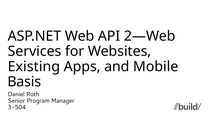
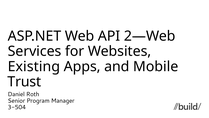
Basis: Basis -> Trust (24, 82)
